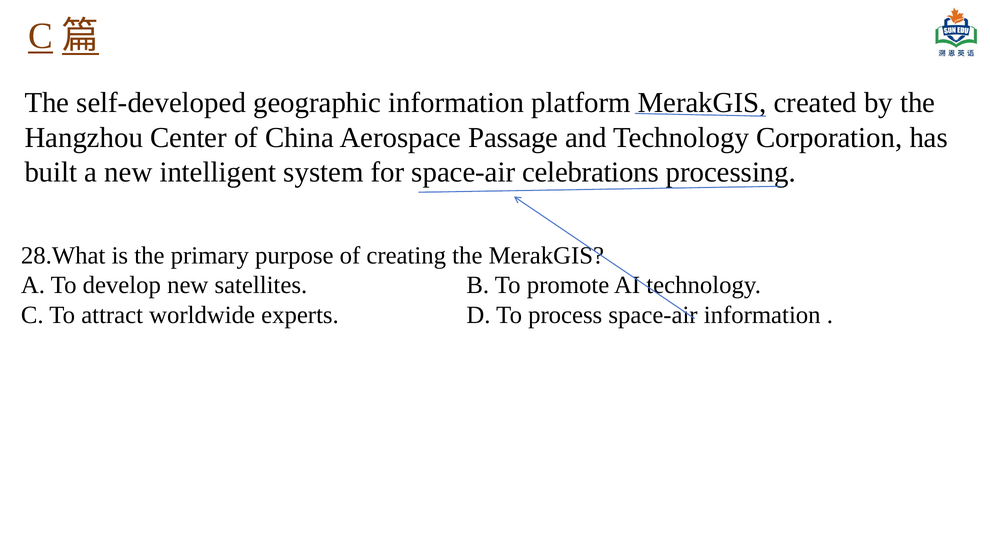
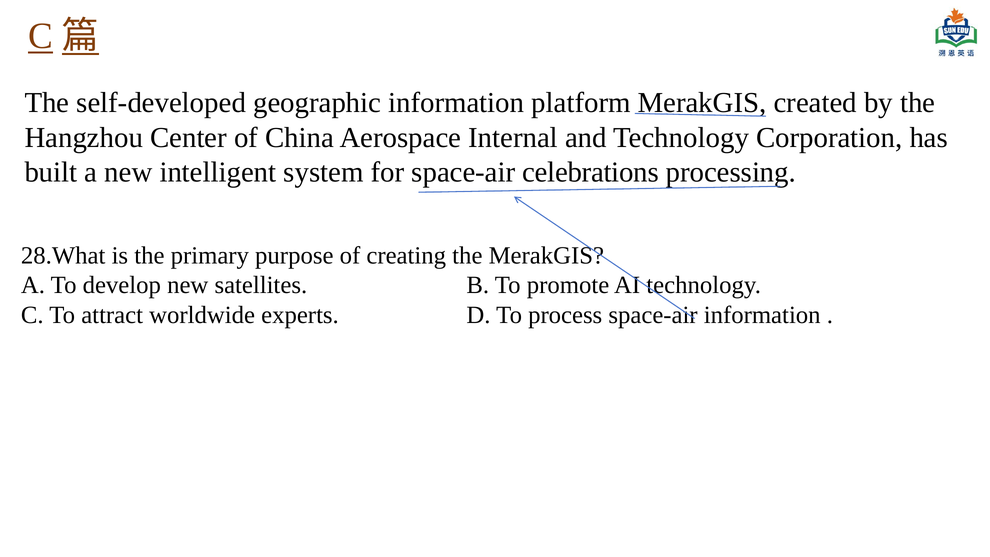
Passage: Passage -> Internal (513, 138)
